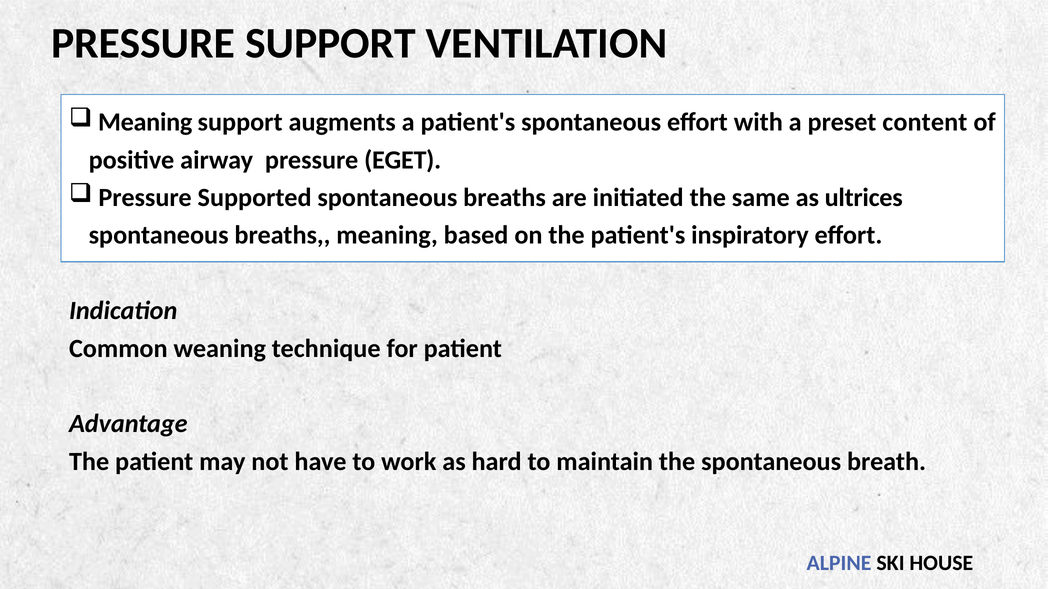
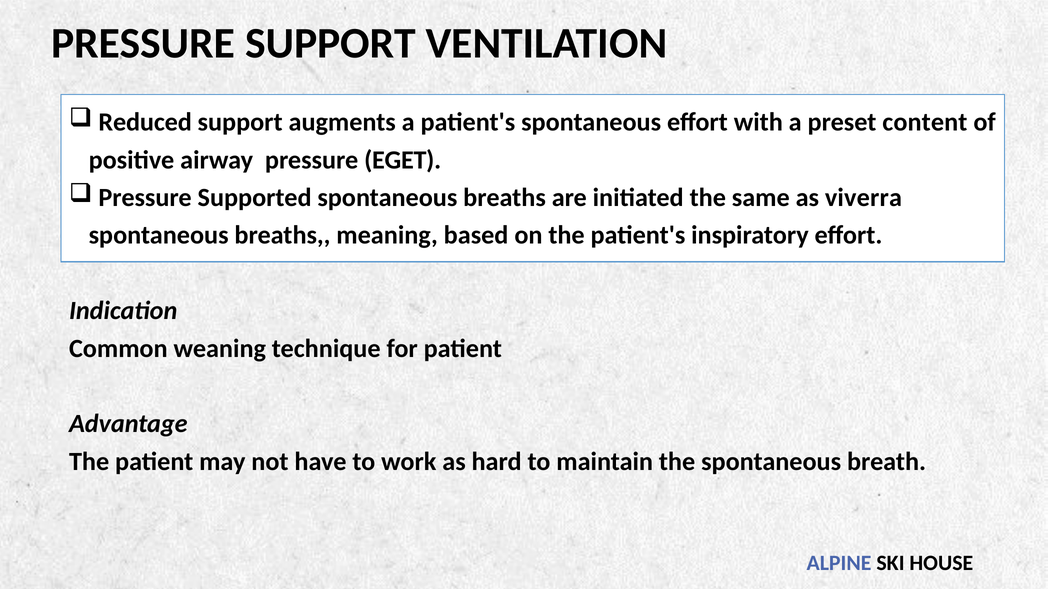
Meaning: Meaning -> Reduced (145, 122)
ultrices: ultrices -> viverra (863, 198)
